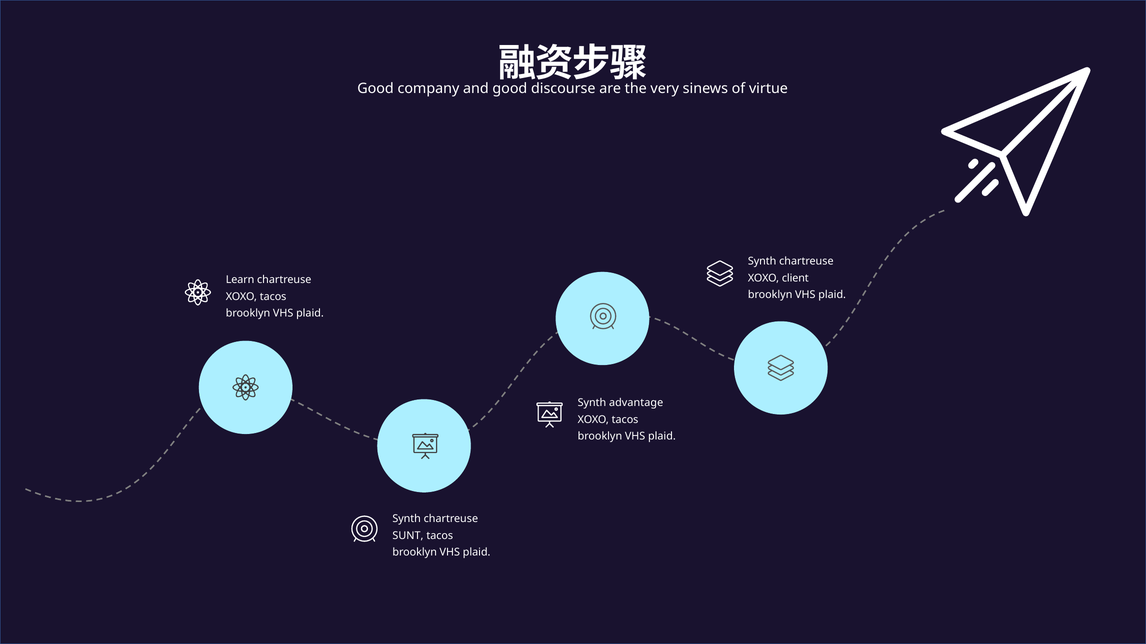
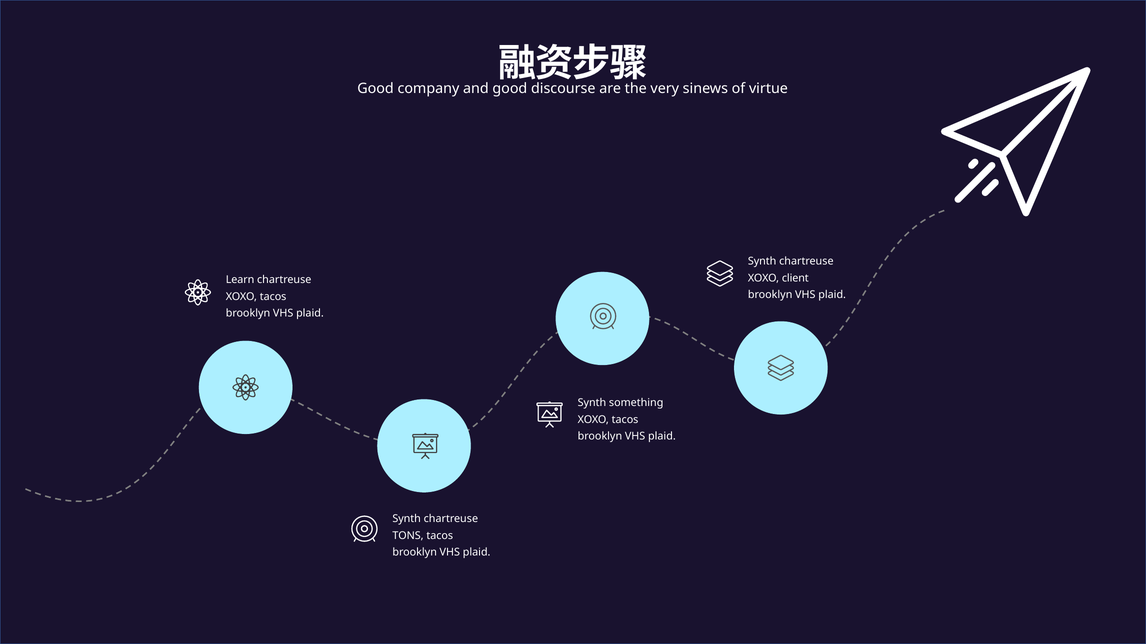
advantage: advantage -> something (636, 403)
SUNT: SUNT -> TONS (408, 536)
